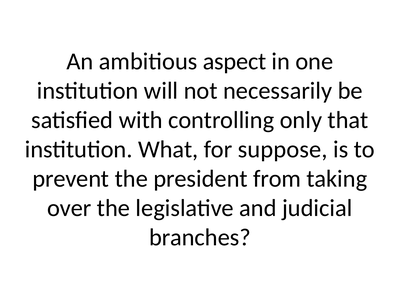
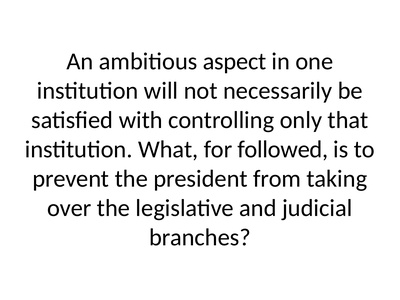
suppose: suppose -> followed (283, 149)
